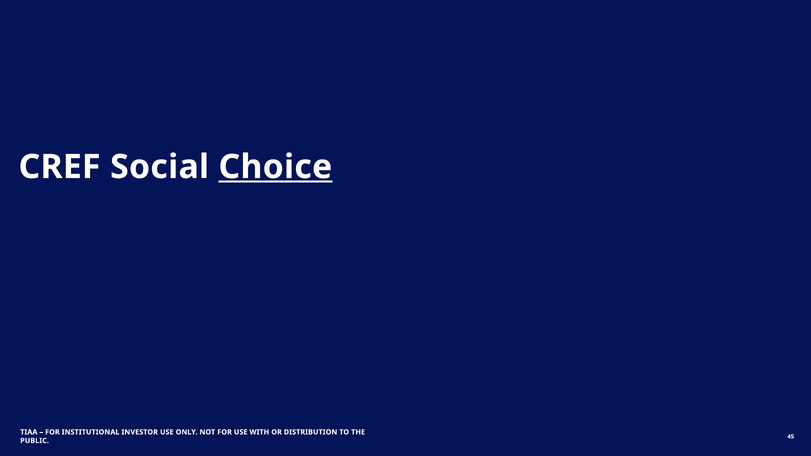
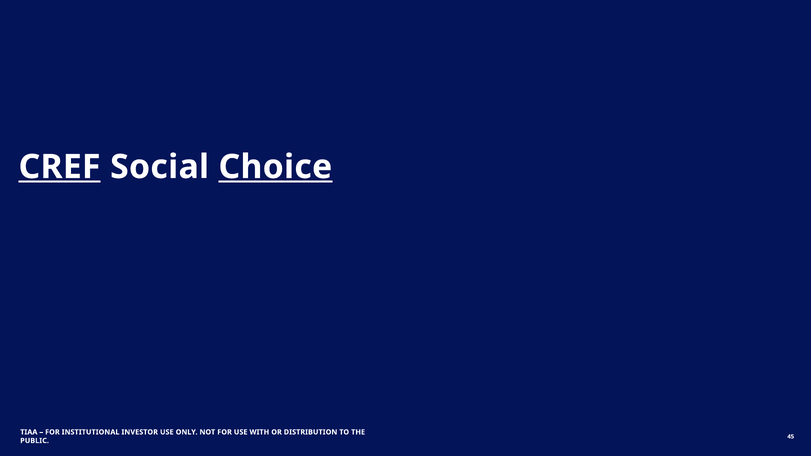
CREF underline: none -> present (60, 167)
